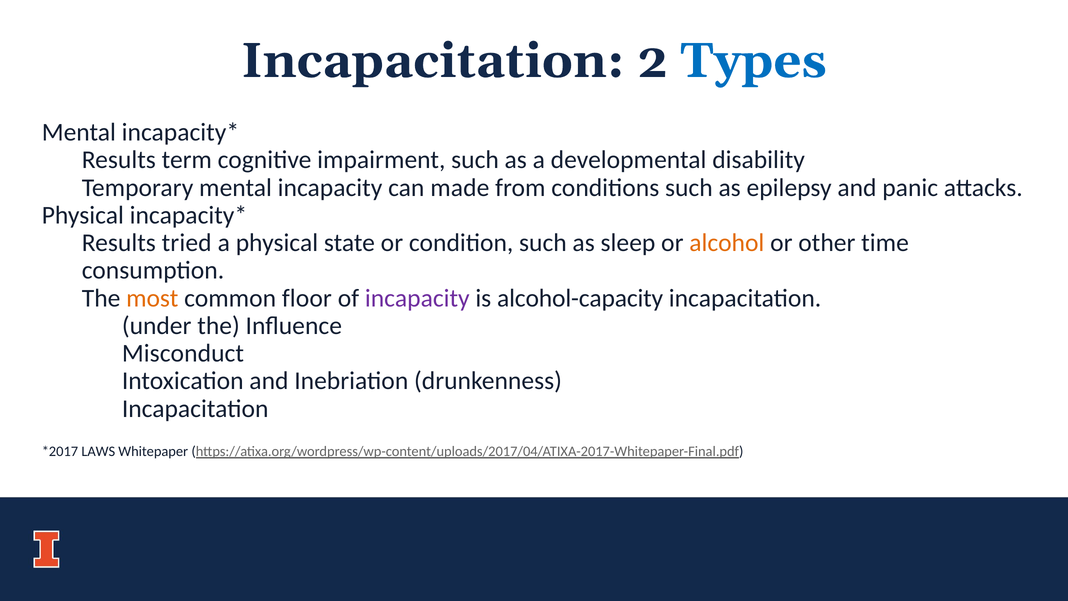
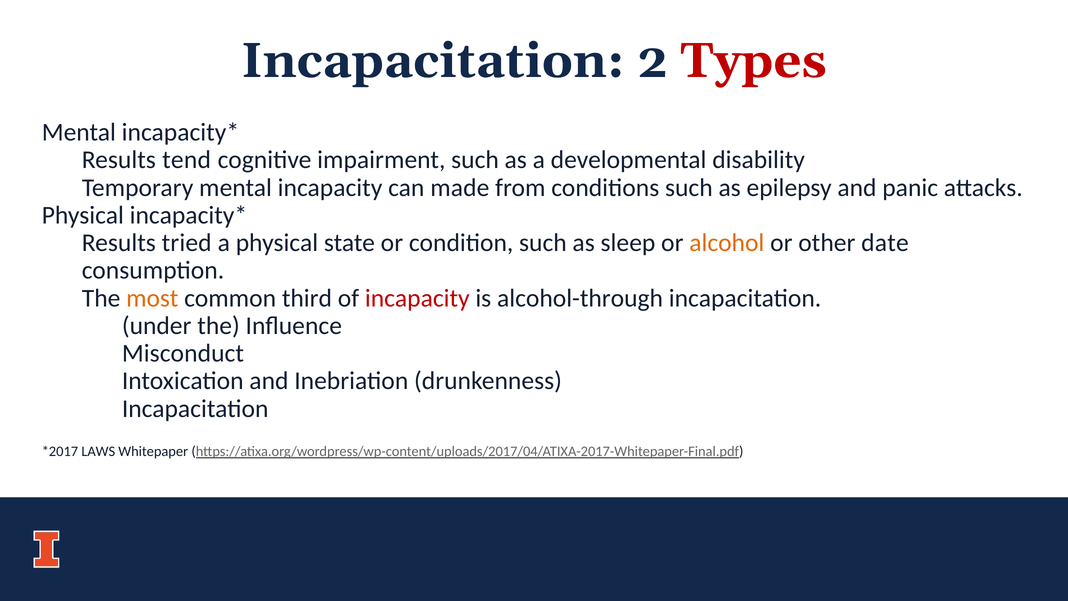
Types colour: blue -> red (753, 61)
term: term -> tend (187, 160)
time: time -> date (885, 243)
floor: floor -> third (307, 298)
incapacity colour: purple -> red (417, 298)
alcohol-capacity: alcohol-capacity -> alcohol-through (580, 298)
